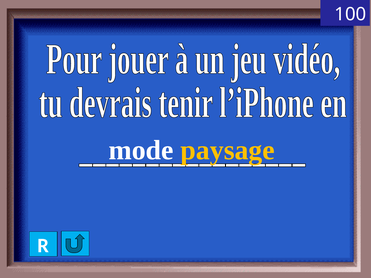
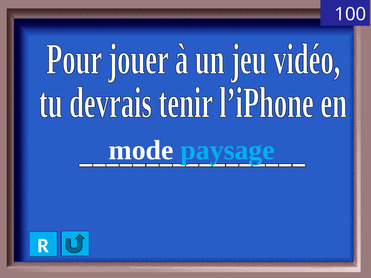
paysage colour: yellow -> light blue (228, 150)
